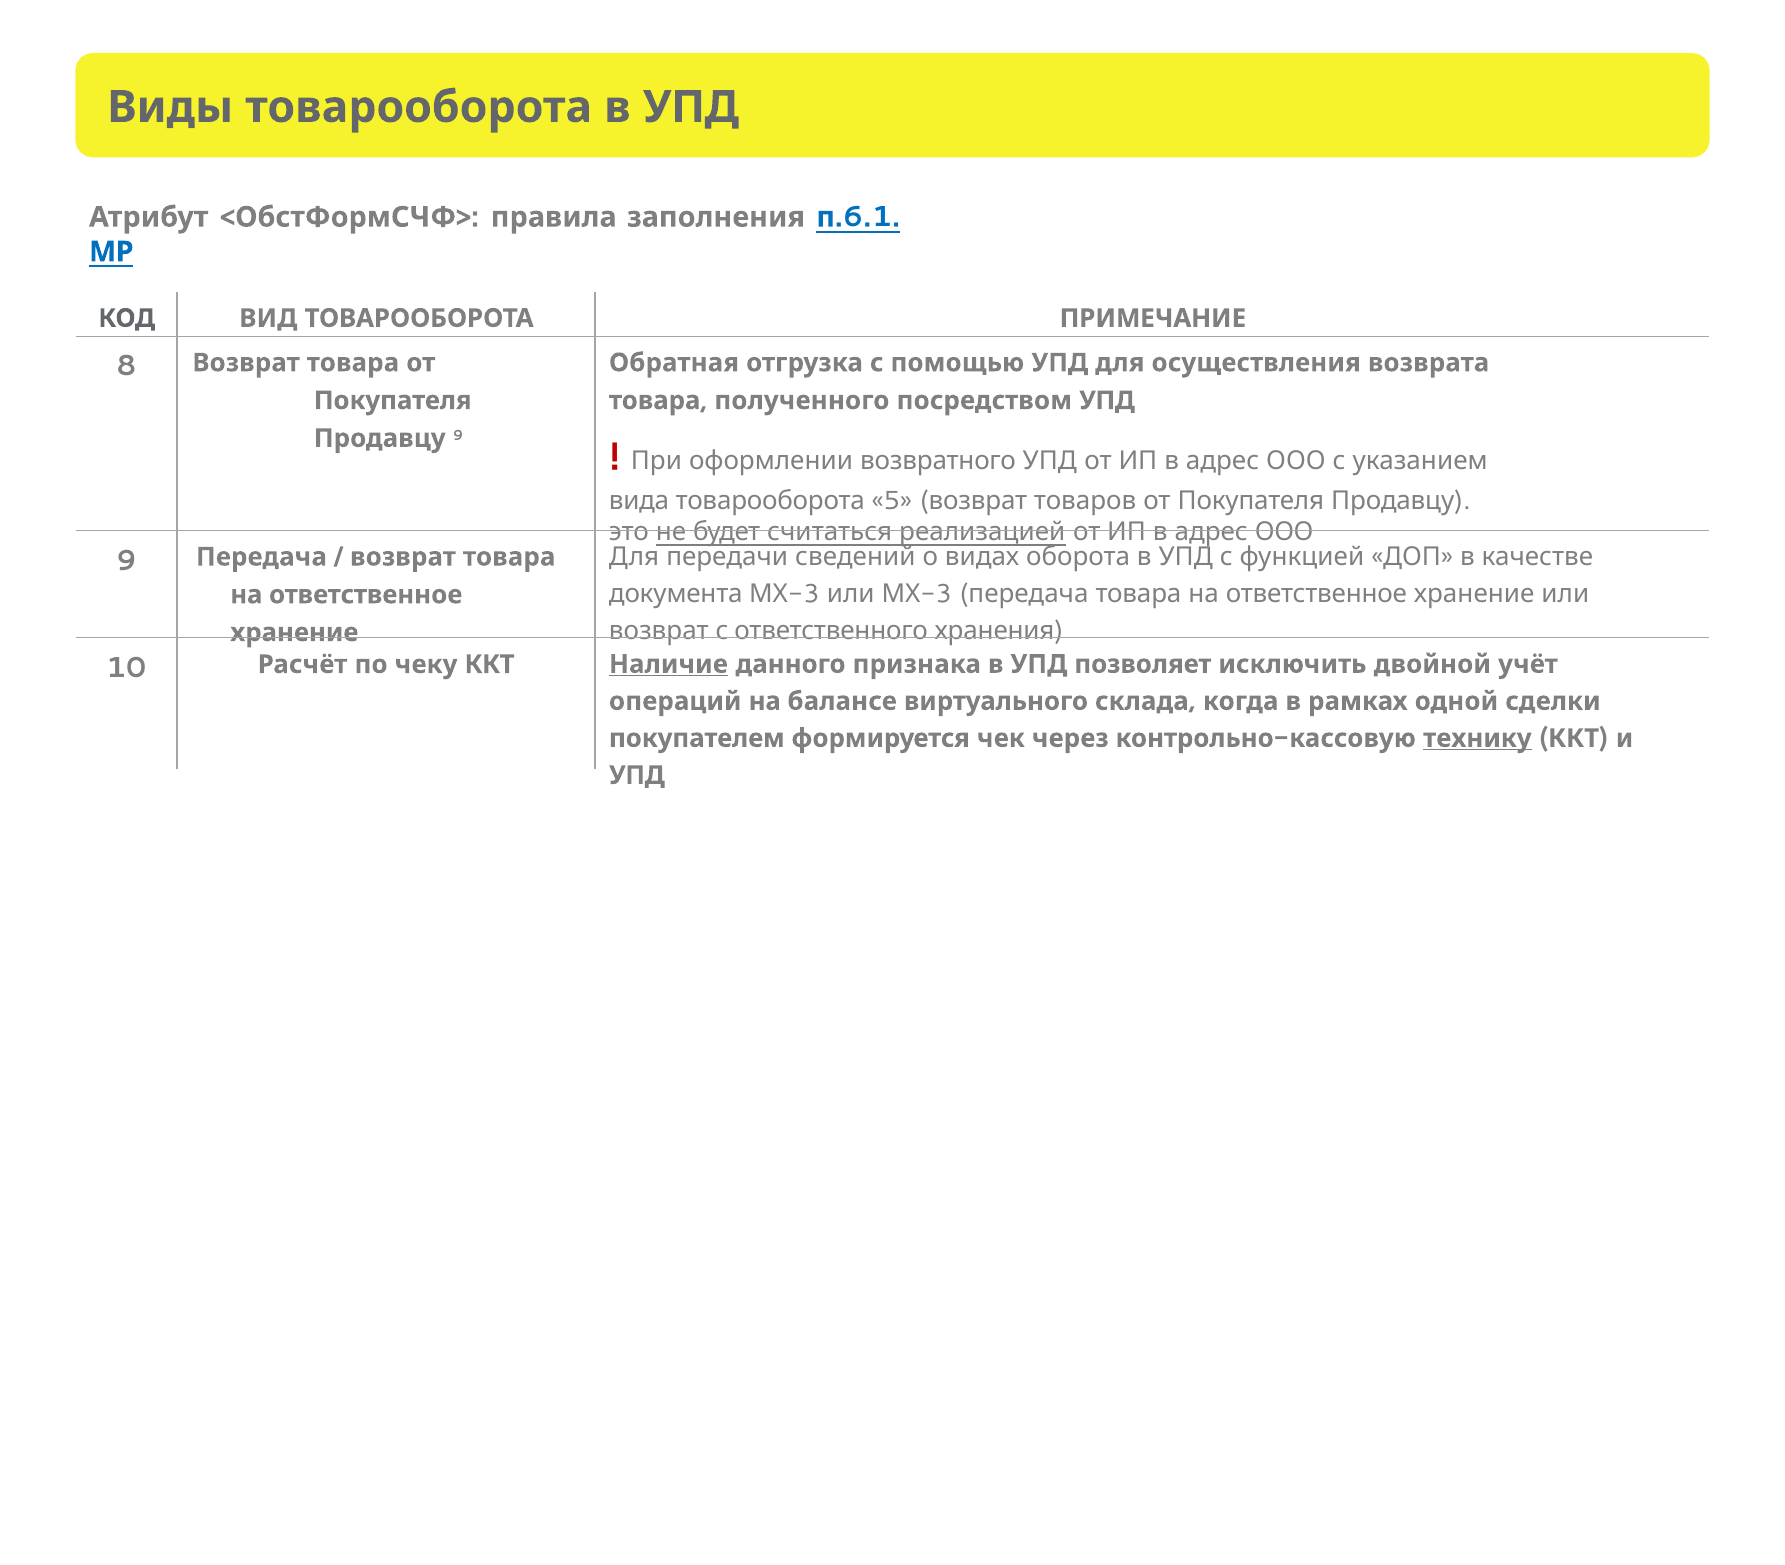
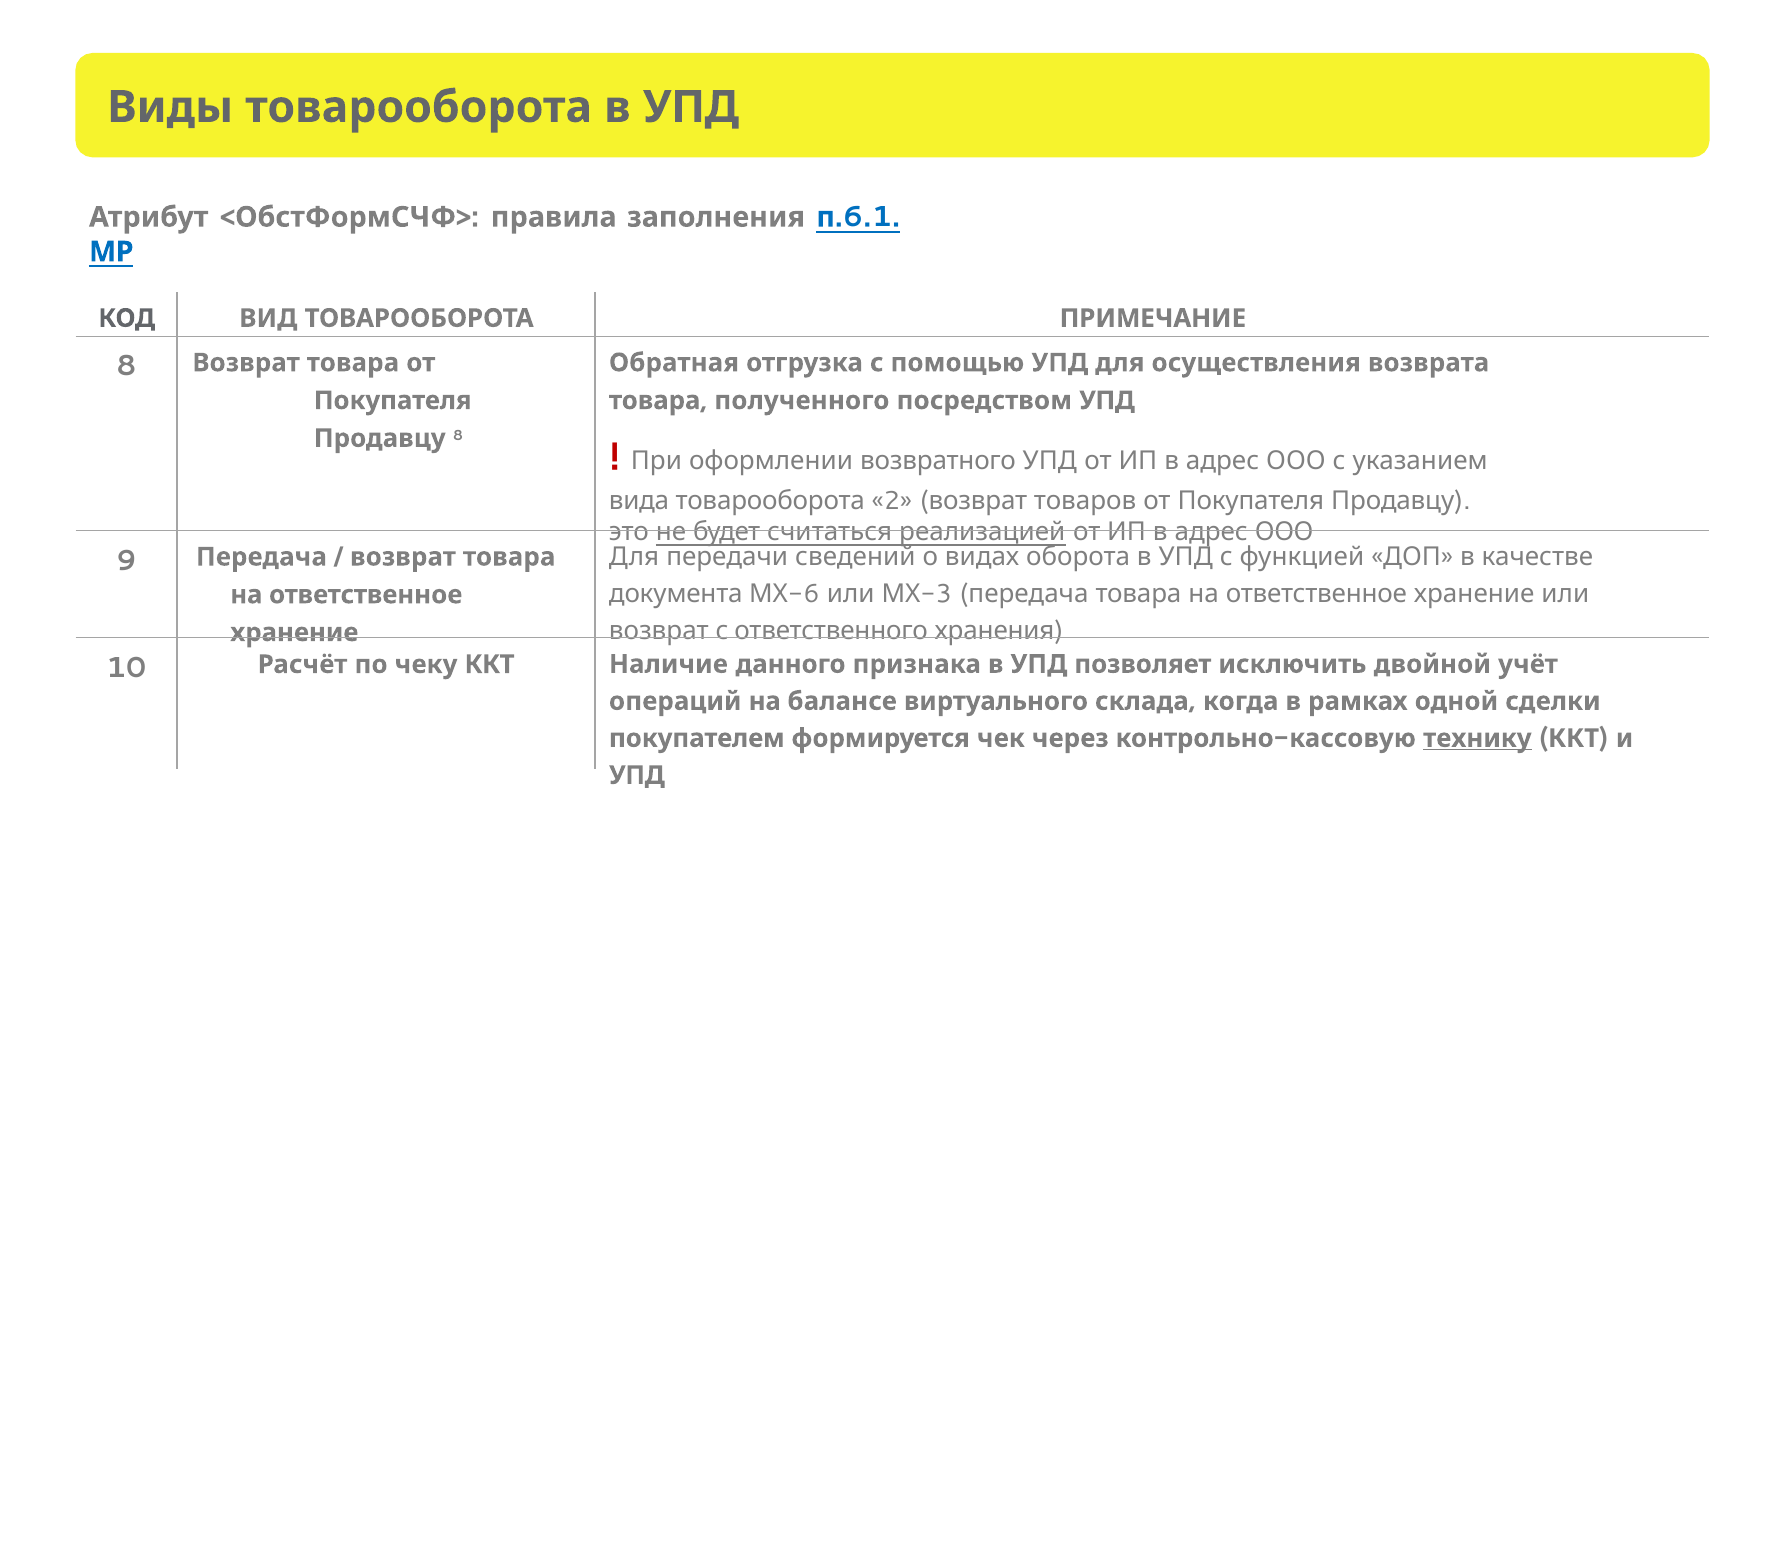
Продавцу 9: 9 -> 8 (458, 435)
5: 5 -> 2 (892, 501)
3: 3 -> 6 (812, 594)
Наличие underline: present -> none (668, 664)
